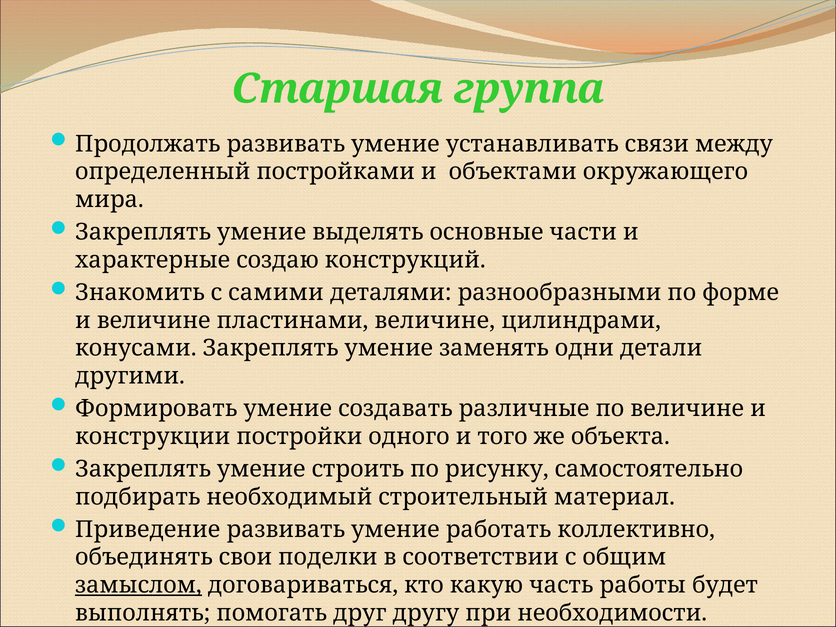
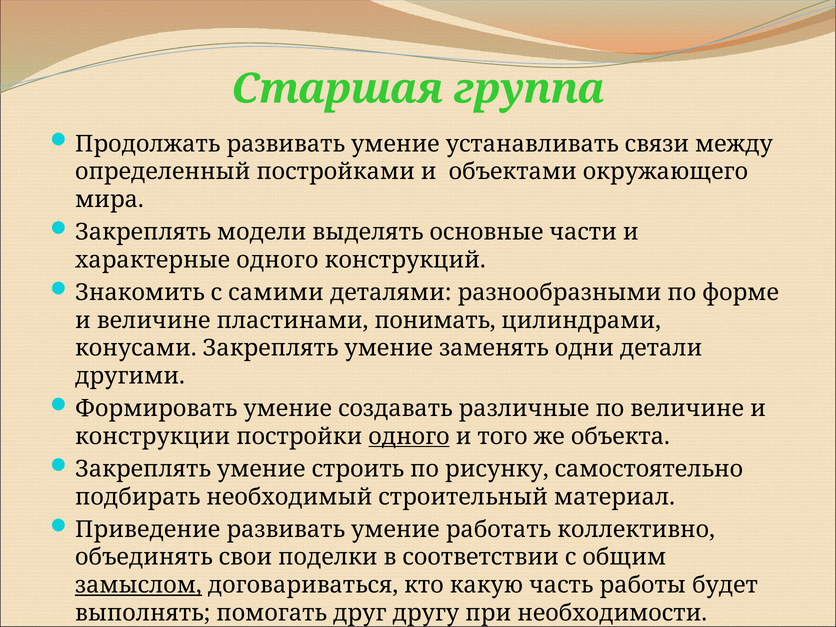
умение: умение -> модели (262, 232)
характерные создаю: создаю -> одного (277, 260)
пластинами величине: величине -> понимать (435, 320)
одного underline: none -> present (409, 437)
